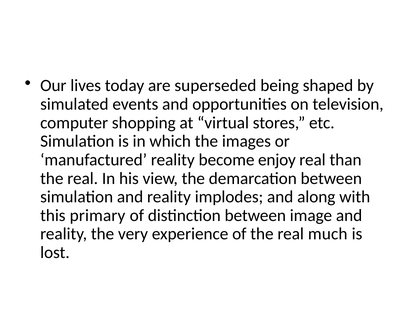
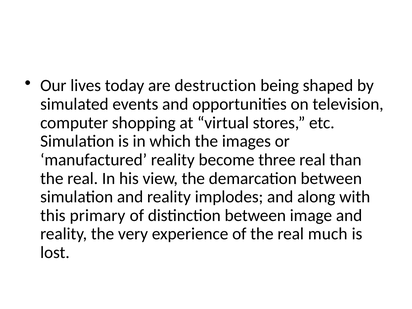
superseded: superseded -> destruction (215, 86)
enjoy: enjoy -> three (277, 160)
